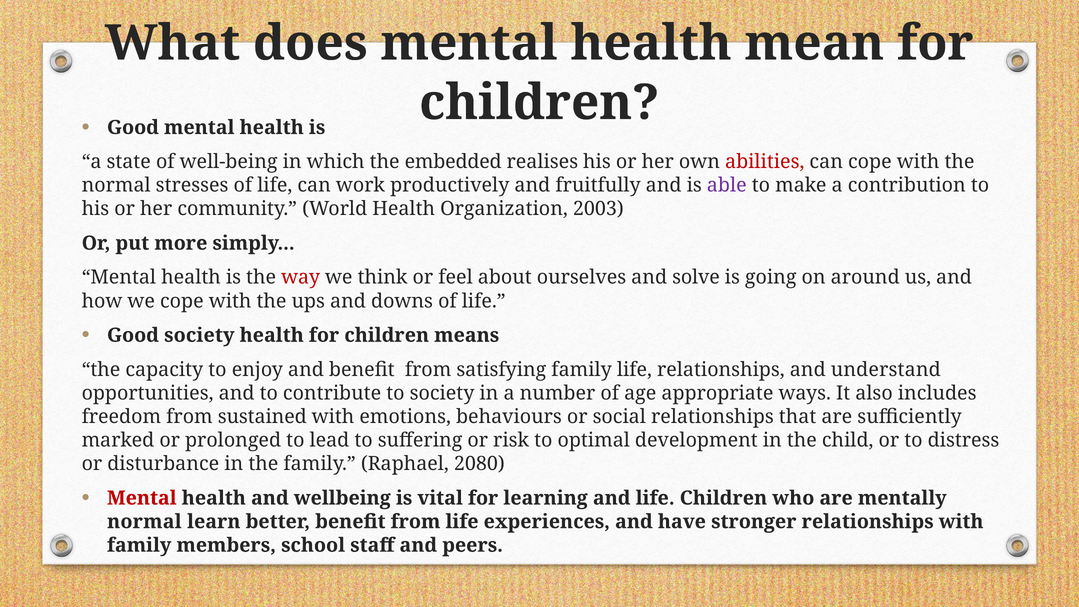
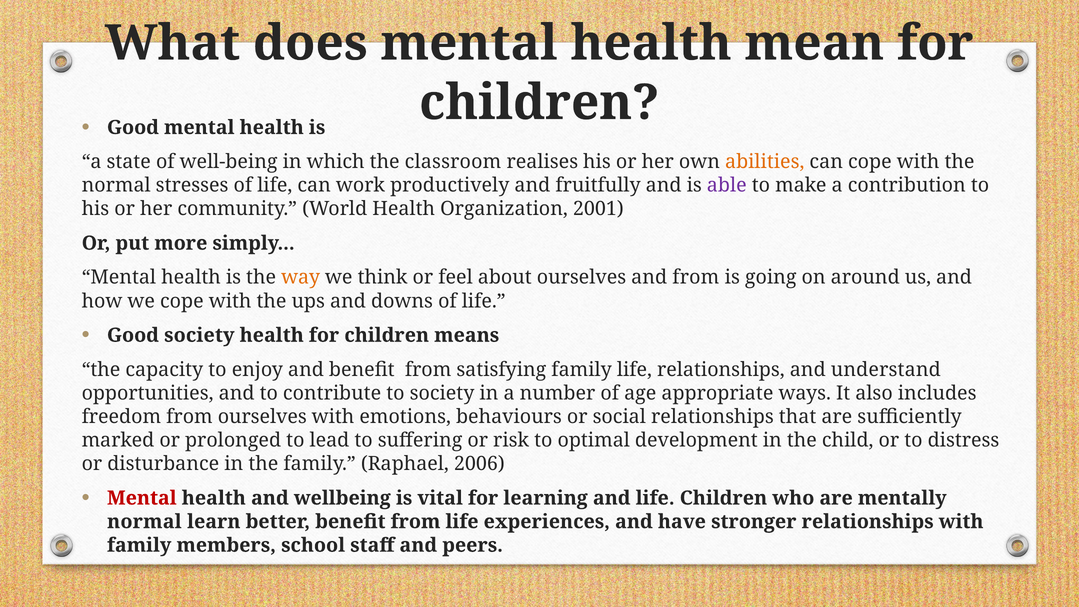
embedded: embedded -> classroom (453, 162)
abilities colour: red -> orange (765, 162)
2003: 2003 -> 2001 (598, 209)
way colour: red -> orange (301, 277)
and solve: solve -> from (696, 277)
from sustained: sustained -> ourselves (262, 417)
2080: 2080 -> 2006 (479, 464)
